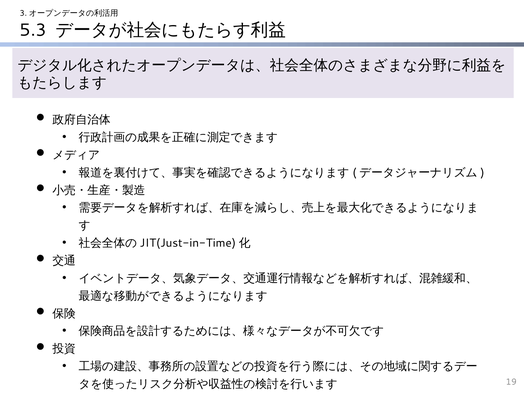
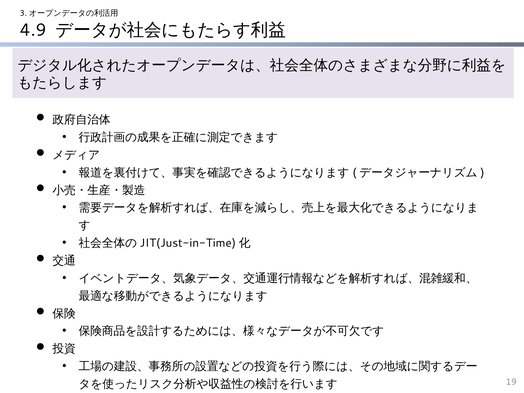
5.3: 5.3 -> 4.9 (33, 30)
